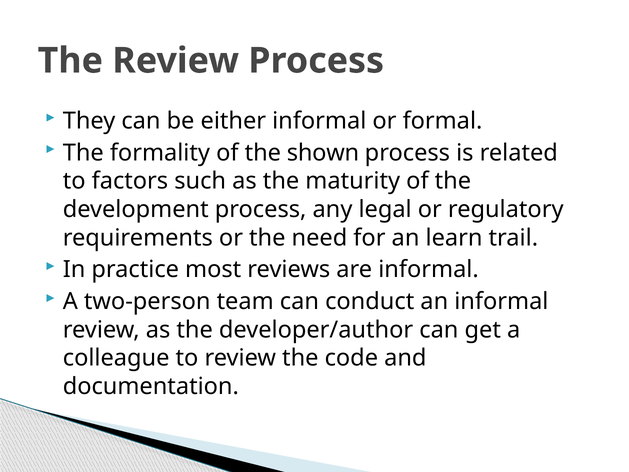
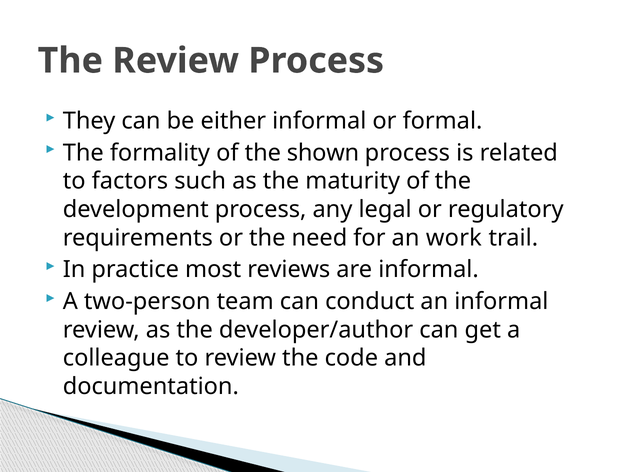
learn: learn -> work (454, 238)
